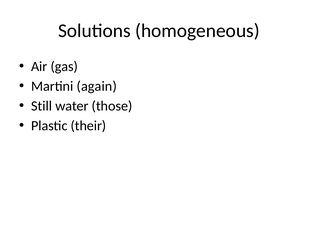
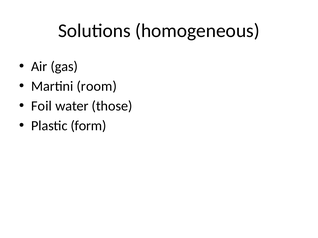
again: again -> room (97, 87)
Still: Still -> Foil (42, 106)
their: their -> form (89, 126)
